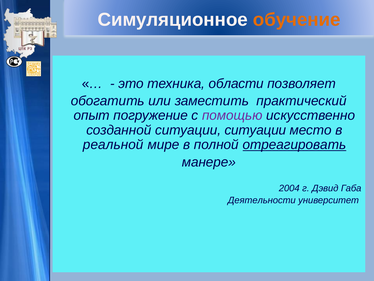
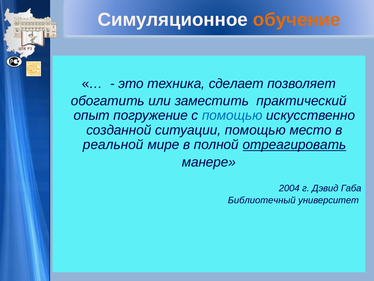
области: области -> сделает (236, 83)
помощью colour: purple -> blue (232, 115)
ситуации ситуации: ситуации -> помощью (255, 130)
Деятельности: Деятельности -> Библиотечный (262, 200)
